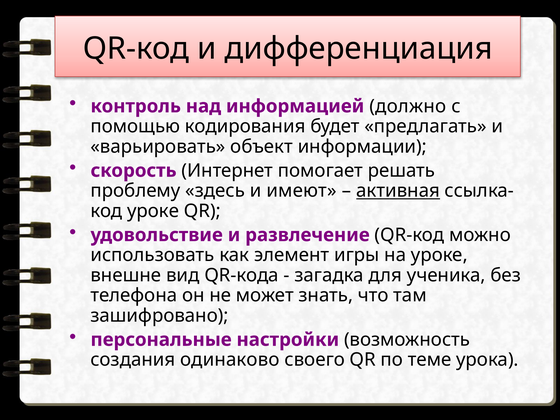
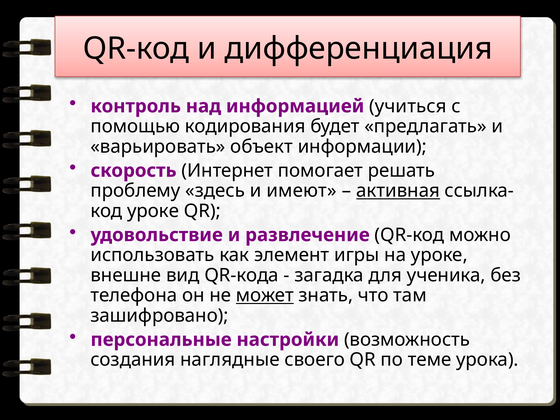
должно: должно -> учиться (408, 106)
может underline: none -> present (265, 295)
одинаково: одинаково -> наглядные (230, 360)
